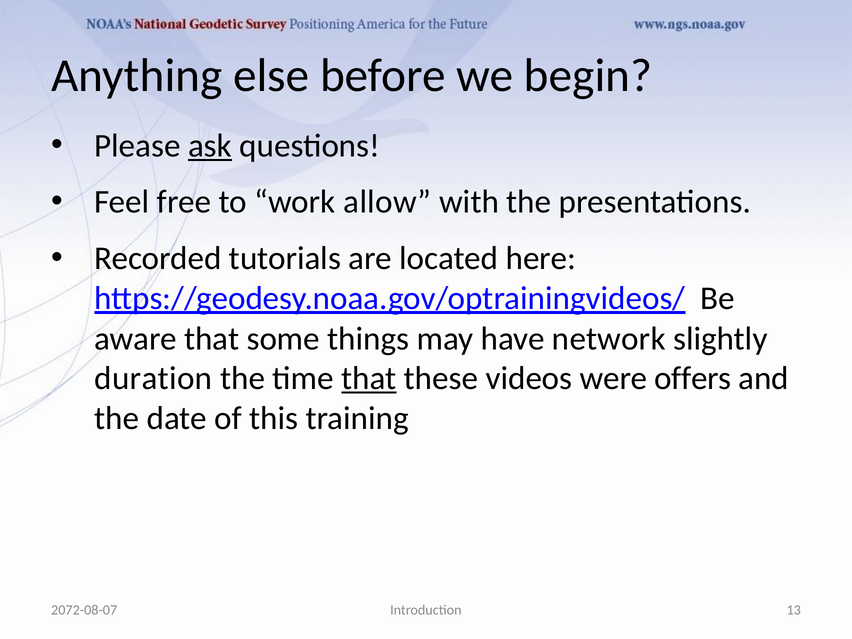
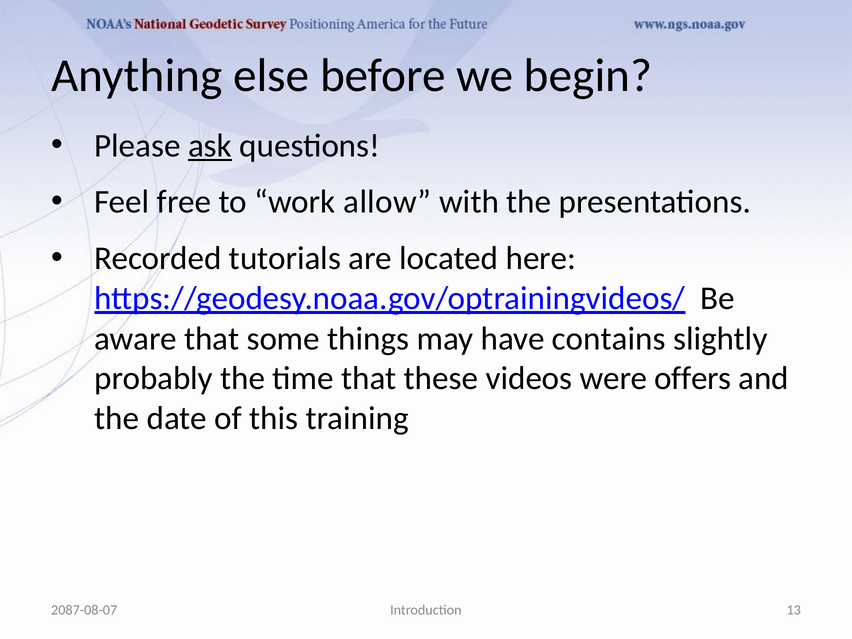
network: network -> contains (609, 339)
duration: duration -> probably (154, 378)
that underline: present -> none (369, 378)
2072-08-07: 2072-08-07 -> 2087-08-07 (84, 610)
